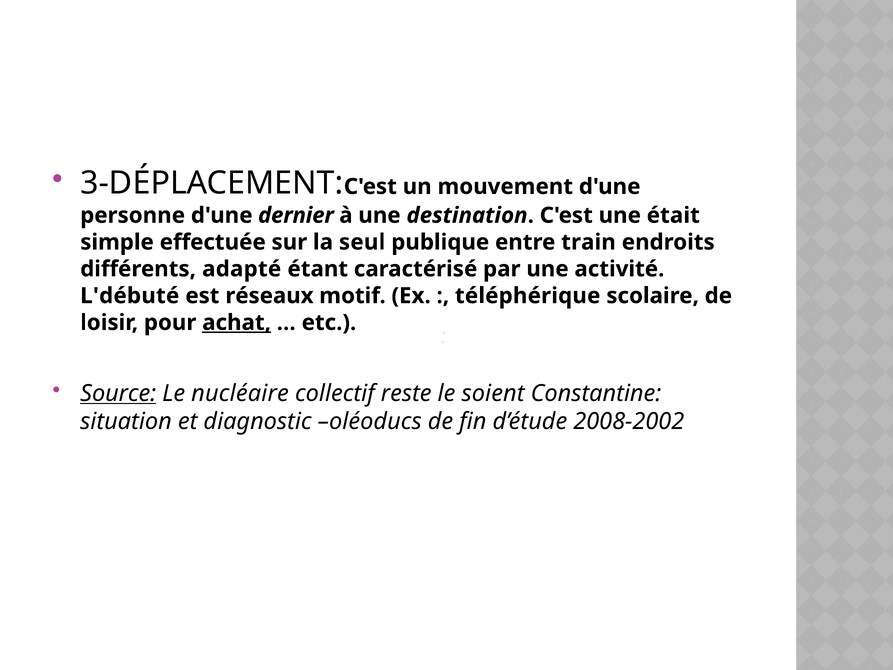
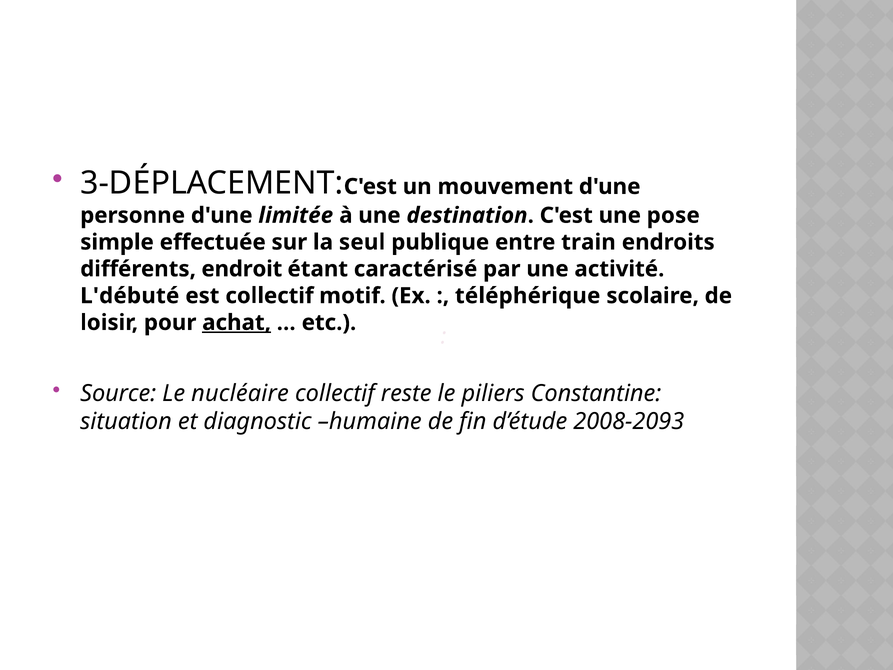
dernier: dernier -> limitée (296, 215)
était: était -> pose (673, 215)
adapté: adapté -> endroit (242, 269)
est réseaux: réseaux -> collectif (269, 296)
Source underline: present -> none (118, 393)
soient: soient -> piliers (493, 393)
oléoducs: oléoducs -> humaine (370, 421)
2008-2002: 2008-2002 -> 2008-2093 (629, 421)
